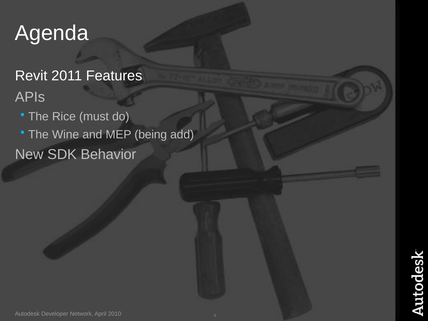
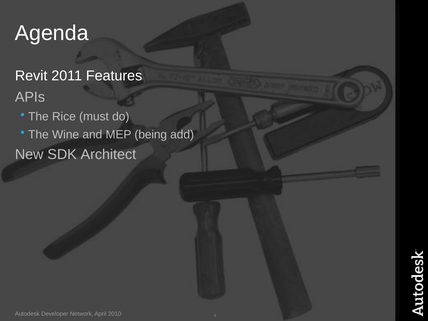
Behavior: Behavior -> Architect (108, 154)
